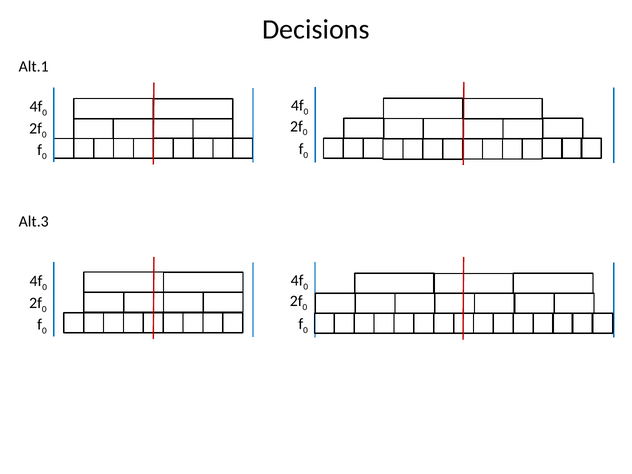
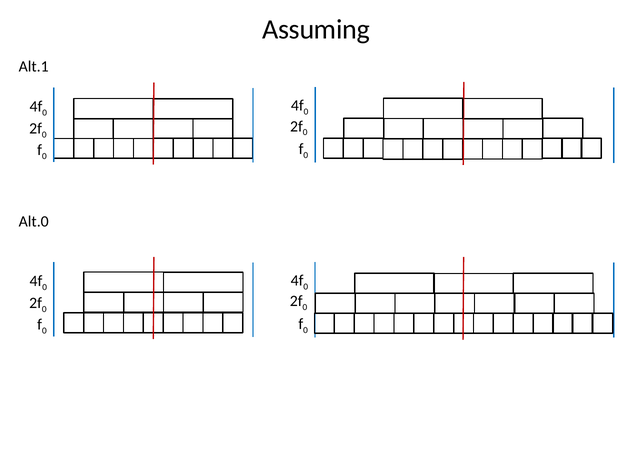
Decisions: Decisions -> Assuming (316, 29)
Alt.3: Alt.3 -> Alt.0 (34, 221)
